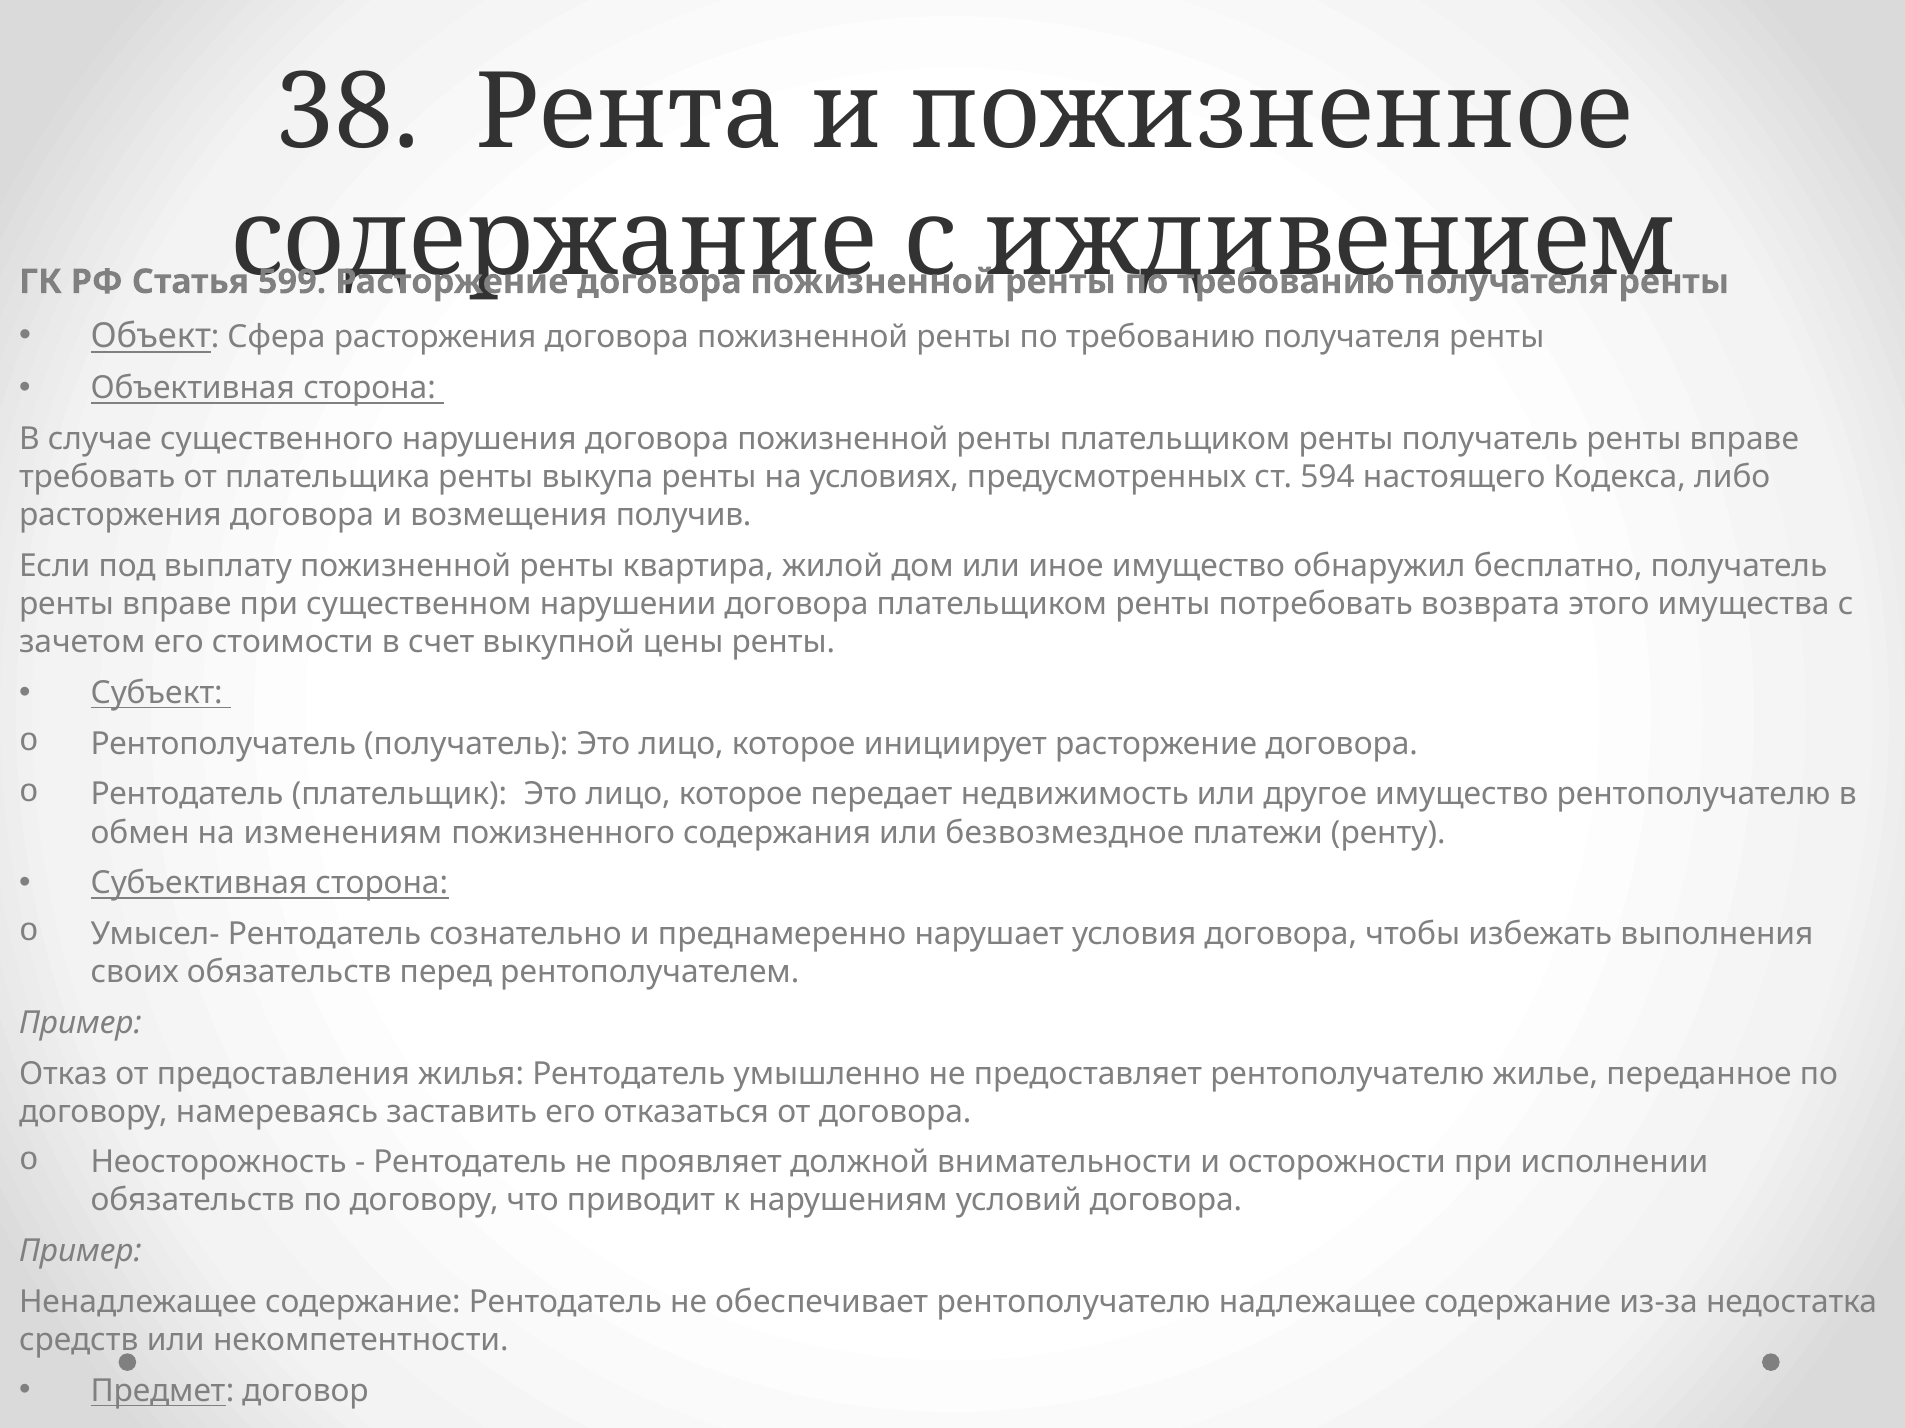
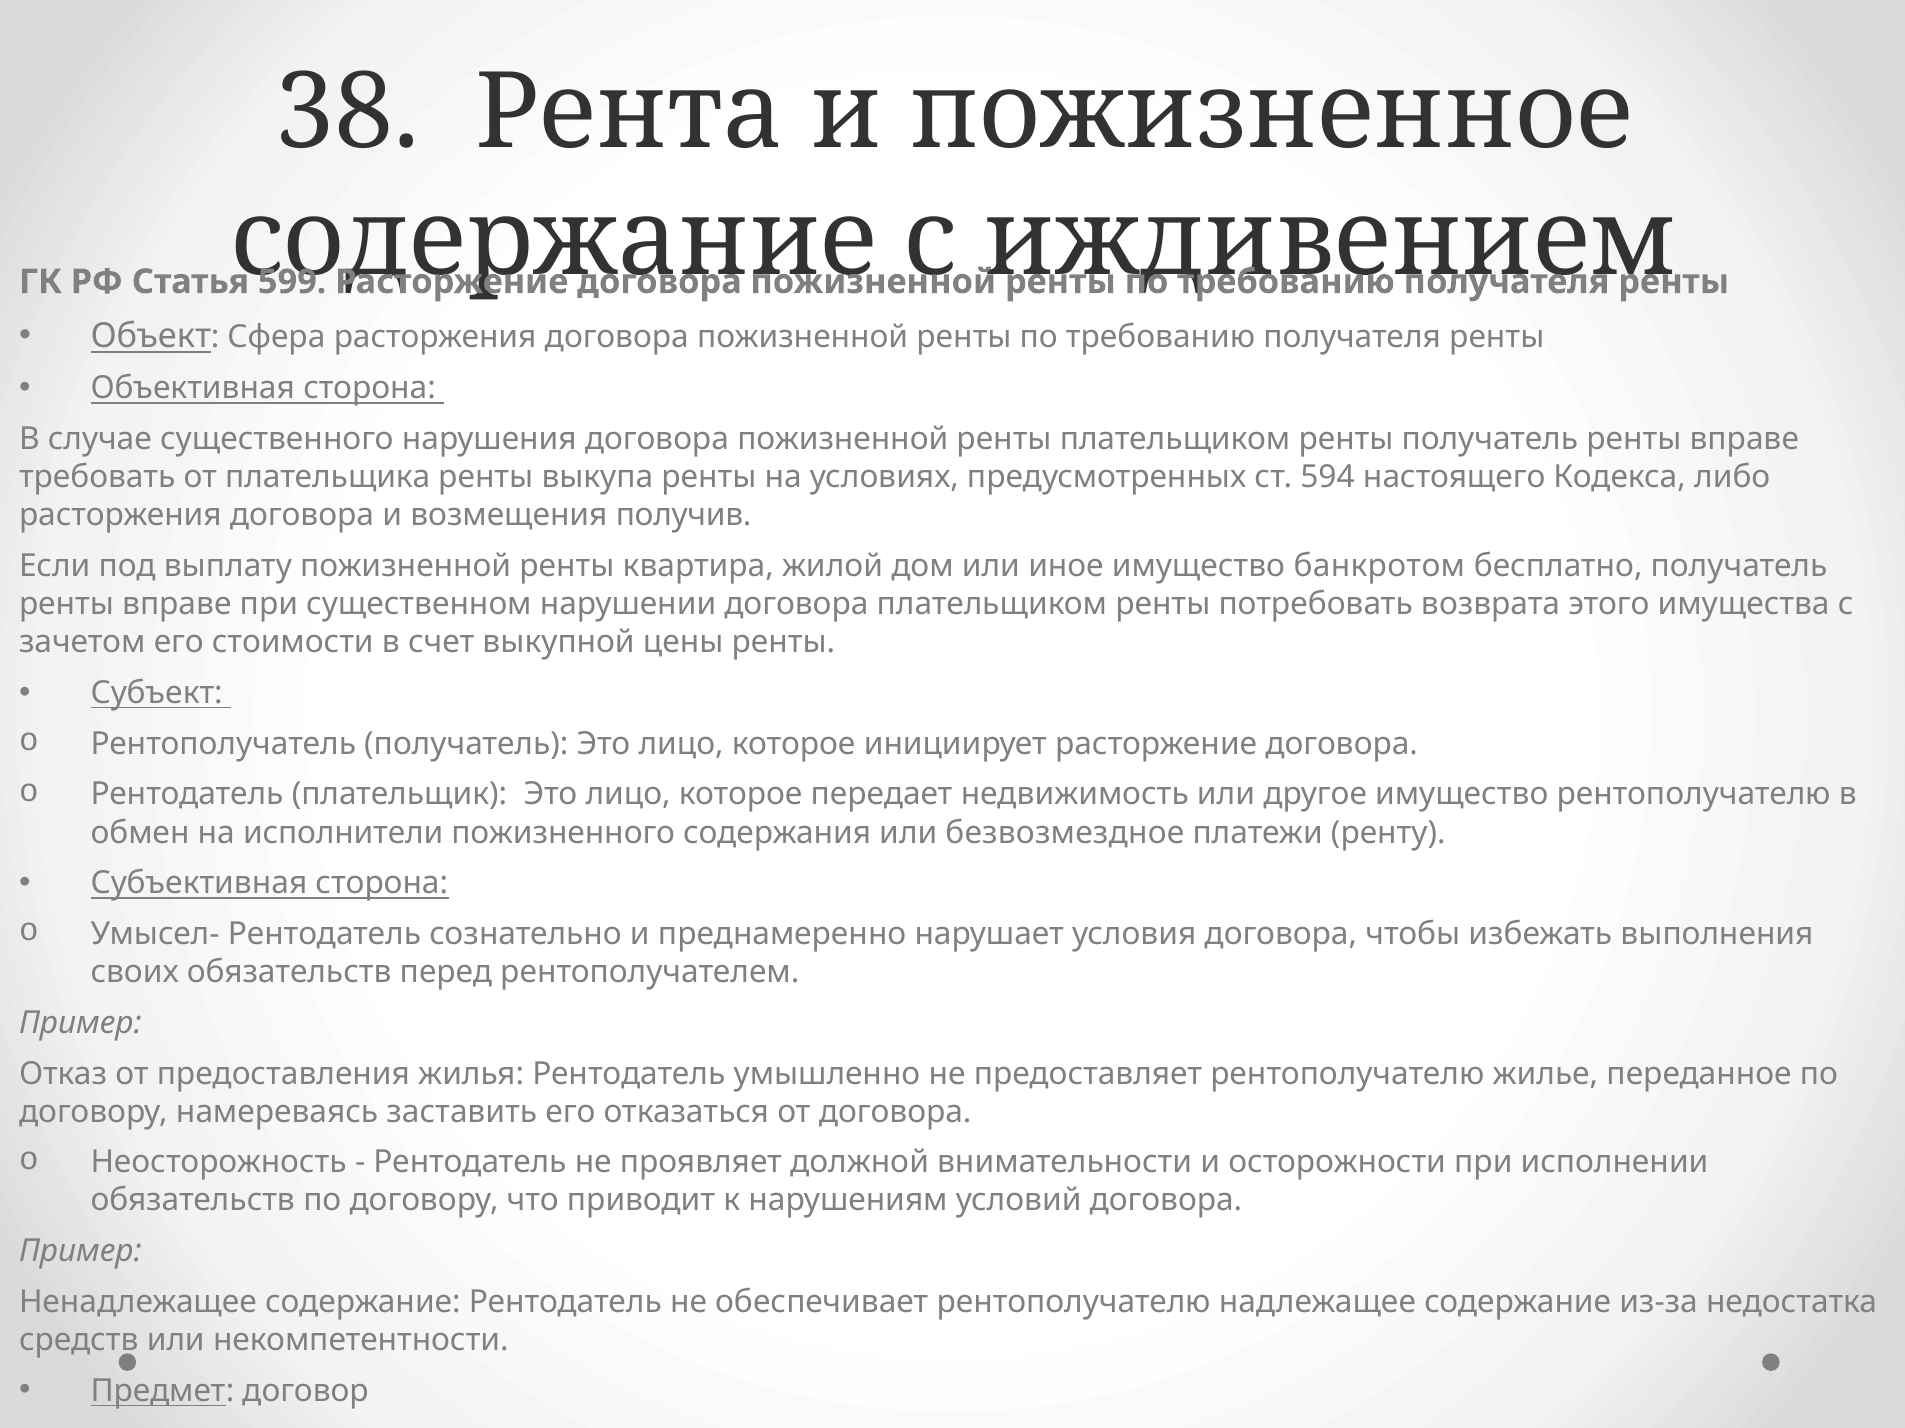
обнаружил: обнаружил -> банкротом (1379, 566)
изменениям: изменениям -> исполнители (343, 833)
